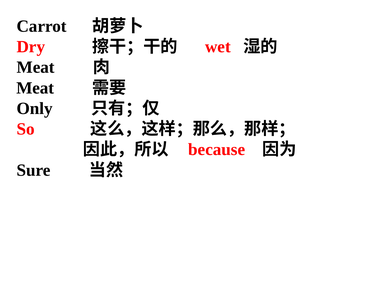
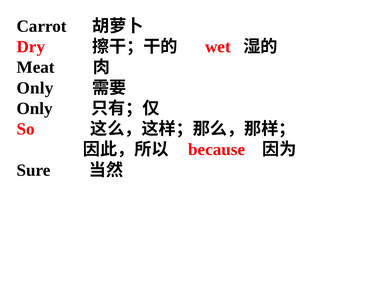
Meat: Meat -> Only (35, 88)
